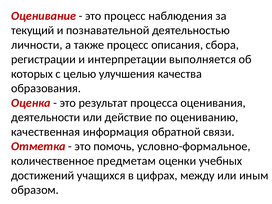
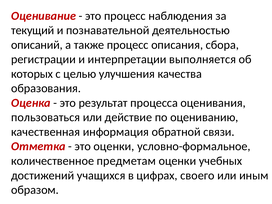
личности: личности -> описаний (37, 45)
деятельности: деятельности -> пользоваться (46, 117)
это помочь: помочь -> оценки (114, 146)
между: между -> своего (197, 175)
